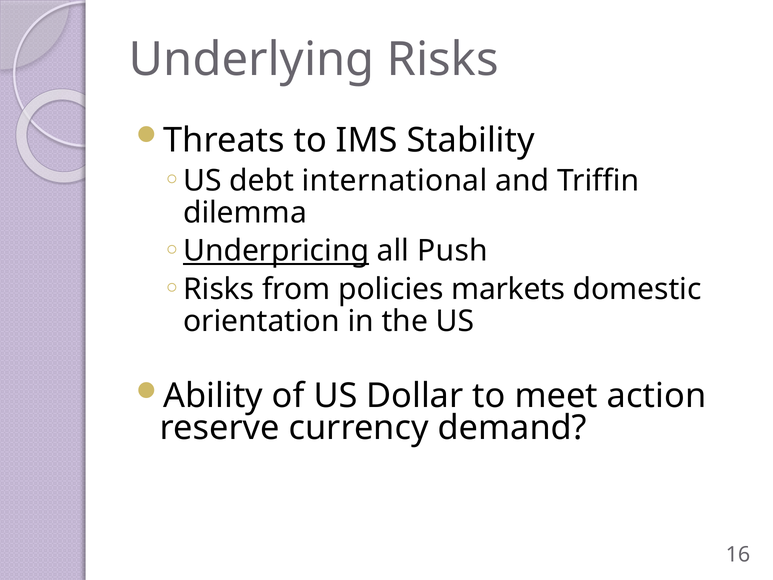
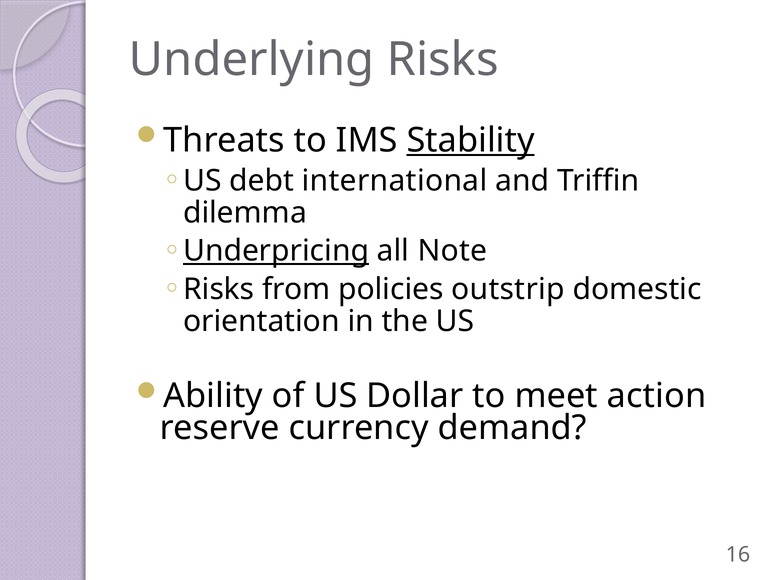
Stability underline: none -> present (471, 140)
Push: Push -> Note (452, 251)
markets: markets -> outstrip (508, 289)
